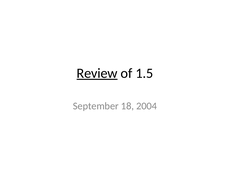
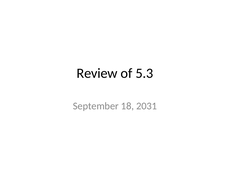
Review underline: present -> none (97, 73)
1.5: 1.5 -> 5.3 (144, 73)
2004: 2004 -> 2031 (147, 106)
